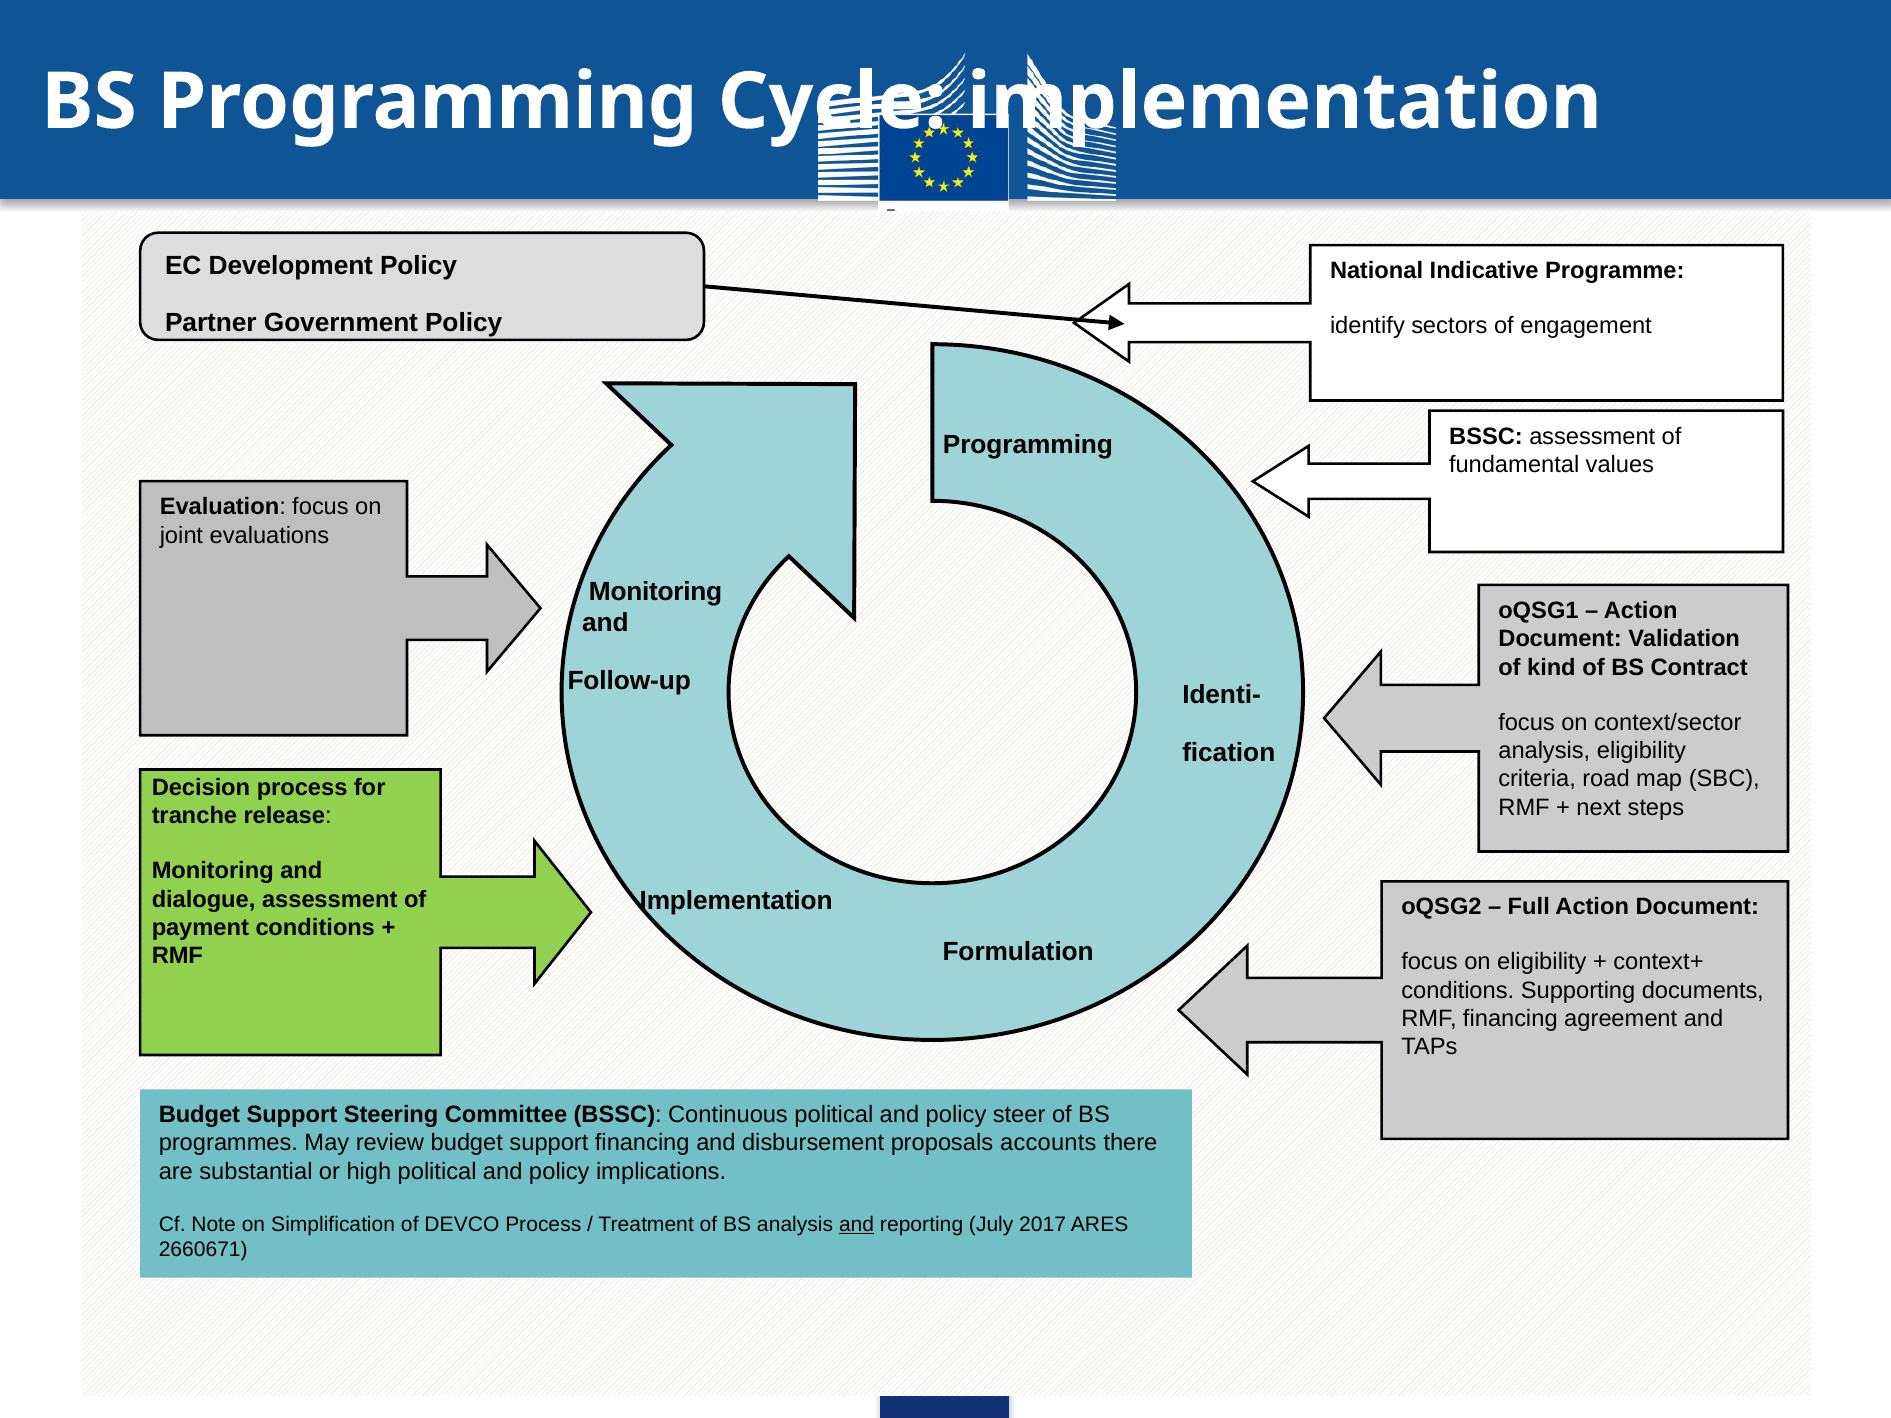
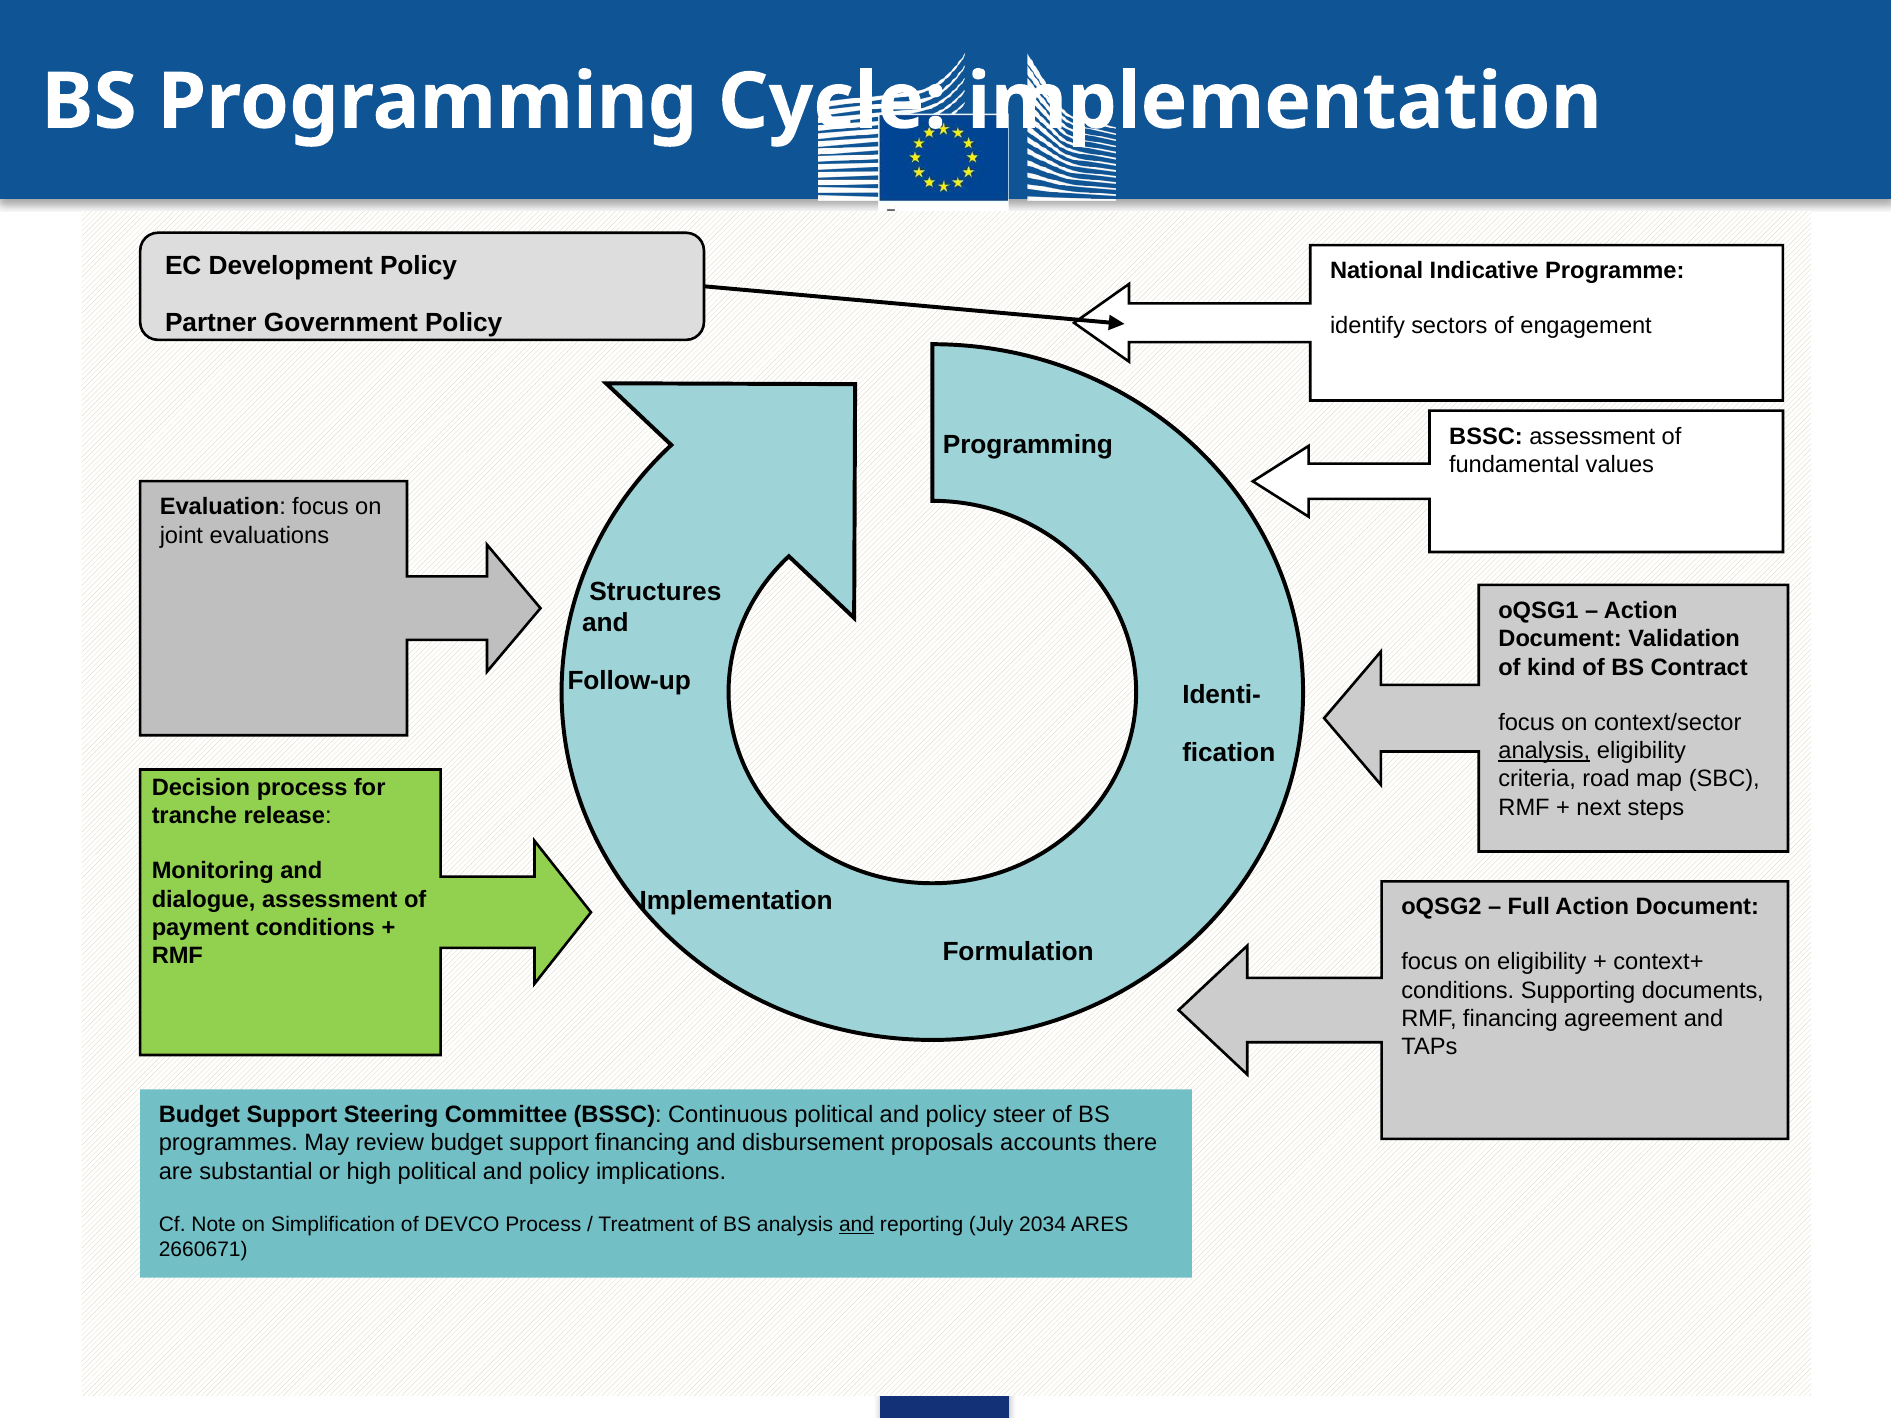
Monitoring: Monitoring -> Structures (655, 592)
analysis underline: none -> present (1544, 751)
2017: 2017 -> 2034 (1043, 1224)
